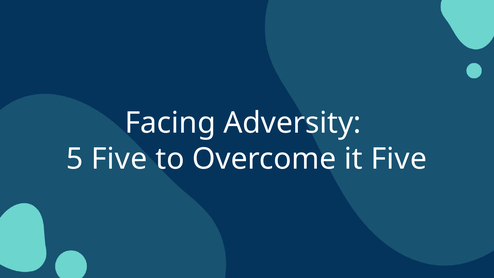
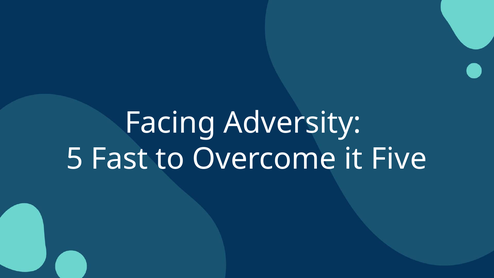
5 Five: Five -> Fast (119, 159)
